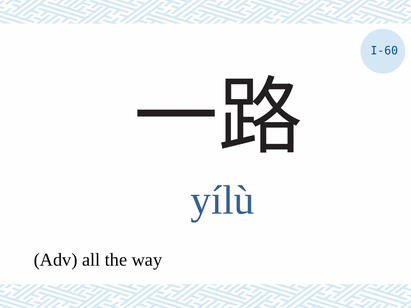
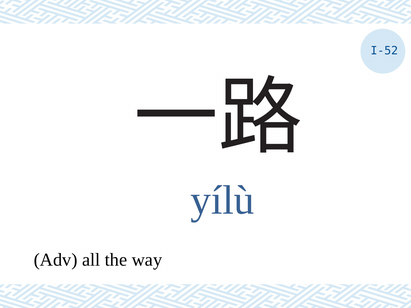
I-60: I-60 -> I-52 (384, 51)
